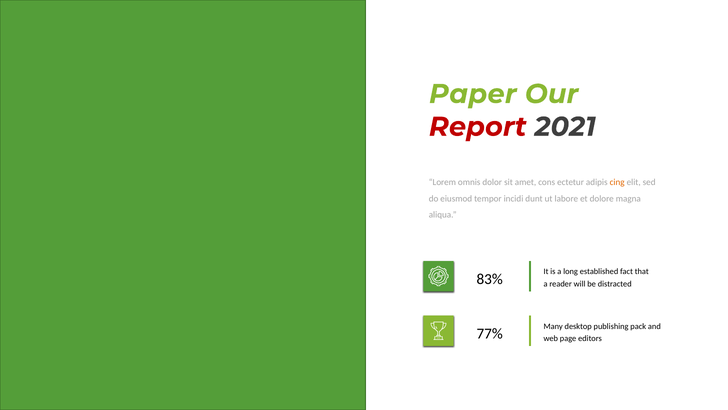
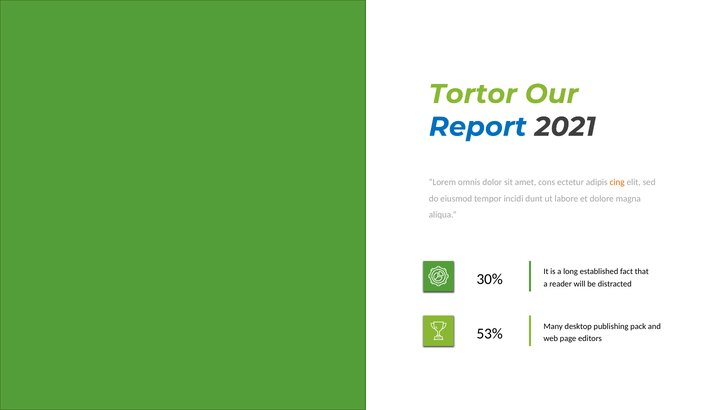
Paper: Paper -> Tortor (473, 94)
Report colour: red -> blue (478, 127)
83%: 83% -> 30% (490, 279)
77%: 77% -> 53% (490, 333)
